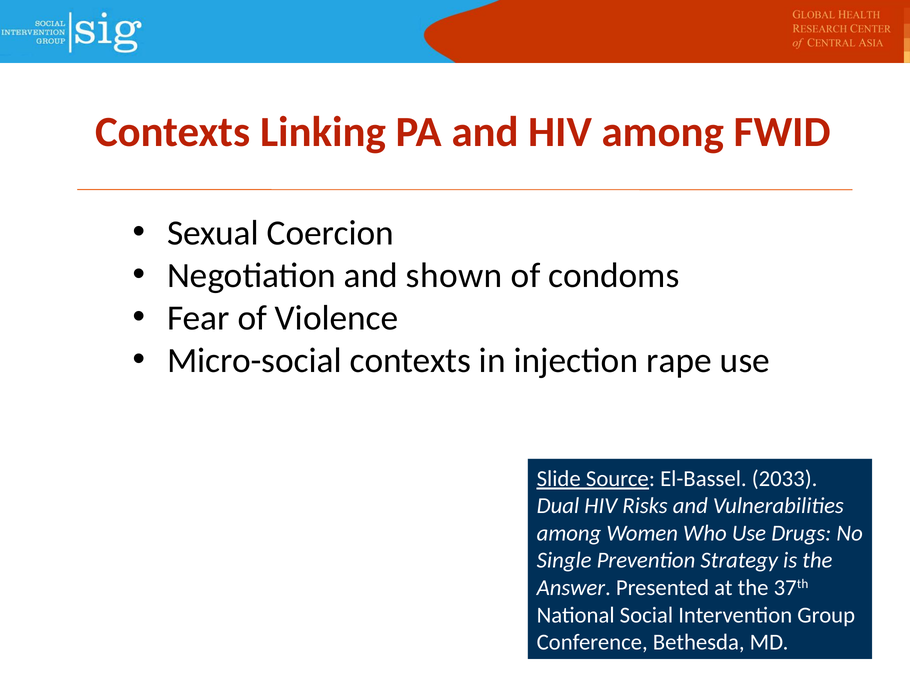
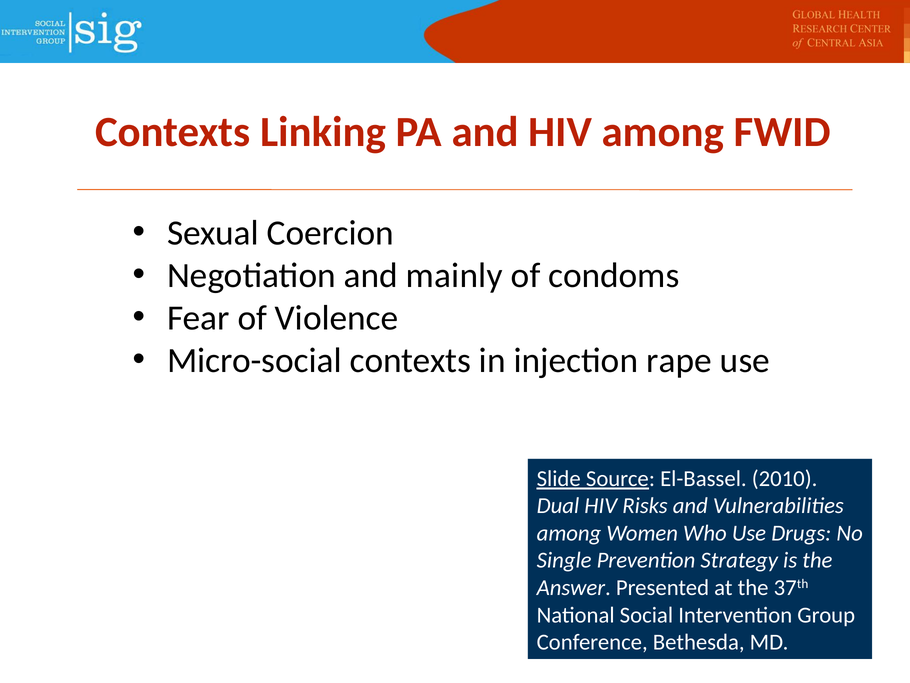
shown: shown -> mainly (454, 275)
2033: 2033 -> 2010 (785, 478)
